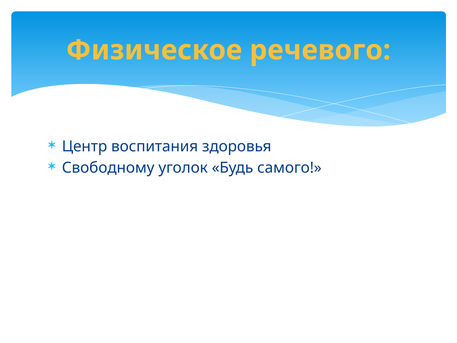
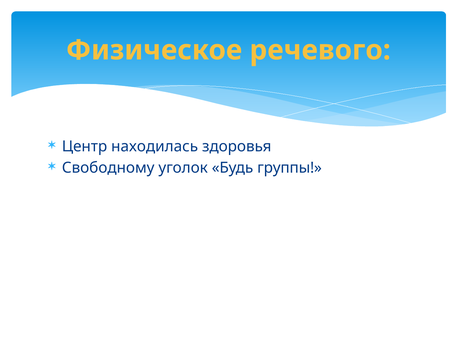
воспитания: воспитания -> находилась (155, 146)
самого: самого -> группы (290, 168)
